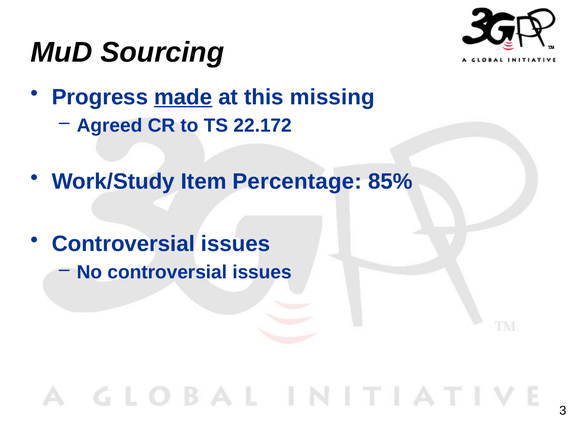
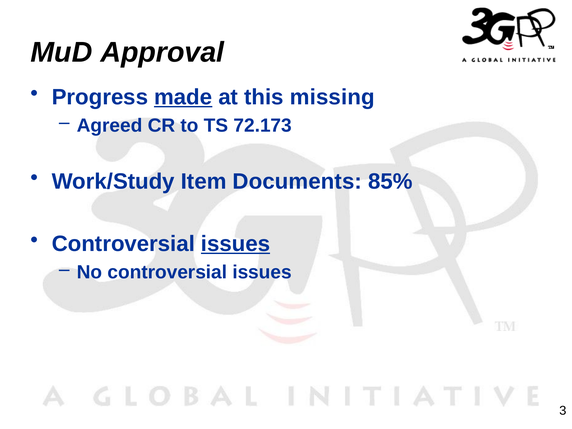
Sourcing: Sourcing -> Approval (162, 52)
22.172: 22.172 -> 72.173 (263, 125)
Percentage: Percentage -> Documents (297, 182)
issues underline: none -> present (236, 244)
